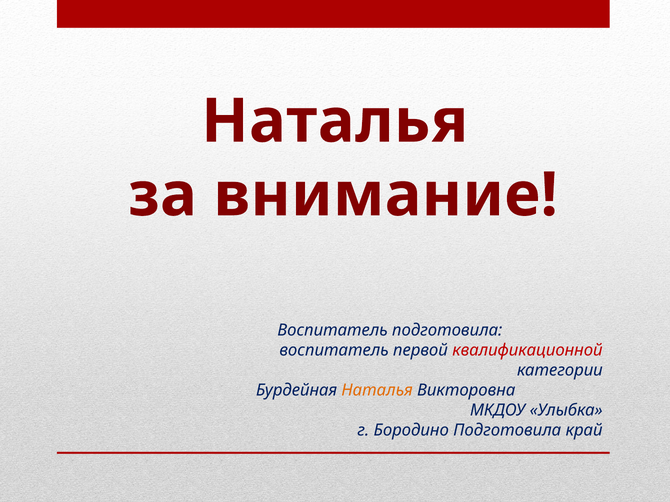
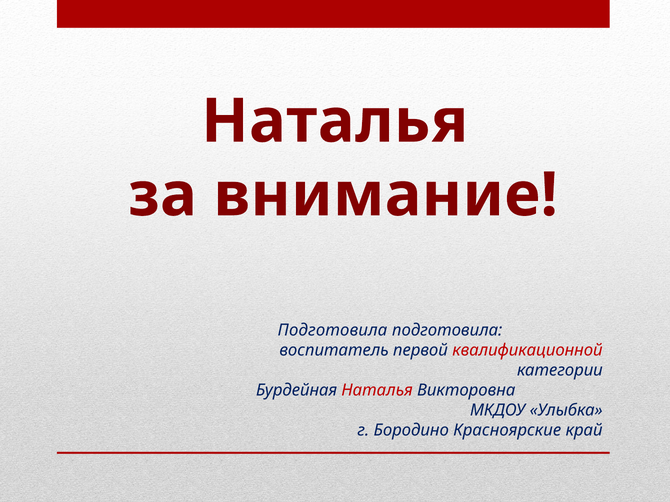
Воспитатель: Воспитатель -> Подготовила (333, 330)
Наталья colour: orange -> red (377, 391)
Бородино Подготовила: Подготовила -> Красноярские (507, 431)
